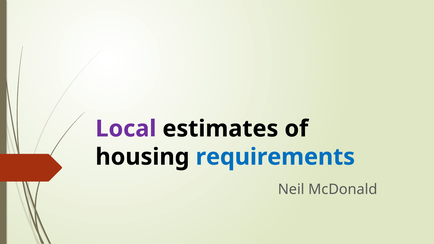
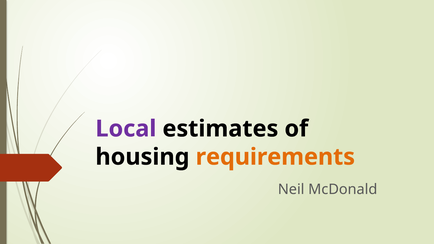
requirements colour: blue -> orange (275, 157)
